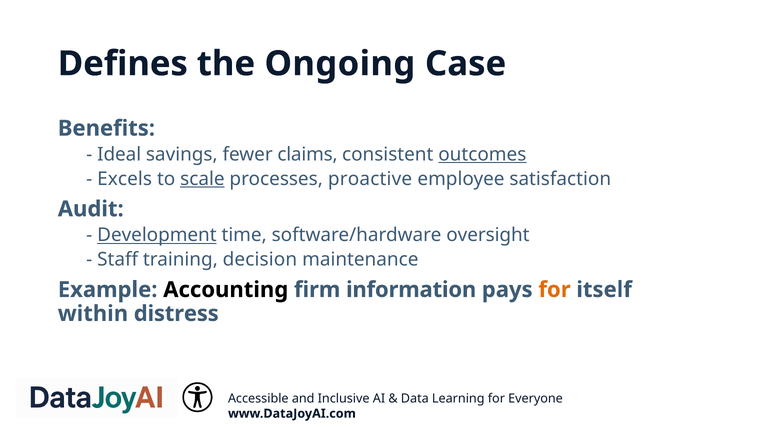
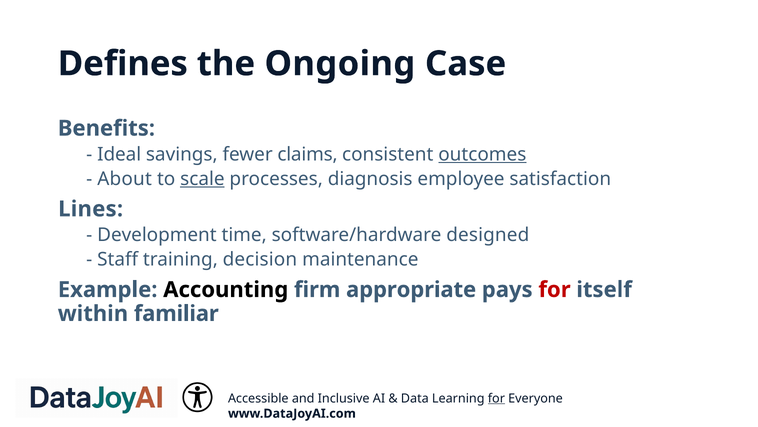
Excels: Excels -> About (125, 179)
proactive: proactive -> diagnosis (370, 179)
Audit: Audit -> Lines (91, 209)
Development underline: present -> none (157, 235)
oversight: oversight -> designed (488, 235)
information: information -> appropriate (411, 289)
for colour: orange -> red (555, 289)
distress: distress -> familiar (176, 313)
for underline: none -> present (496, 398)
